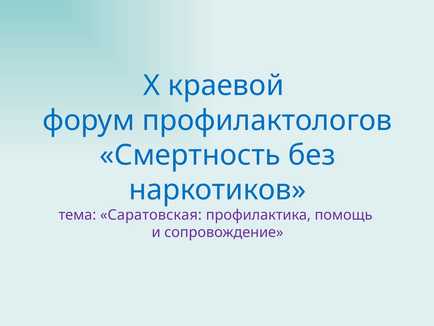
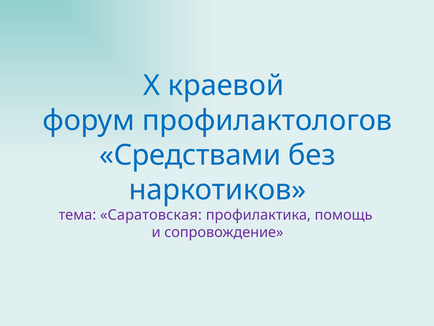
Смертность: Смертность -> Средствами (190, 155)
